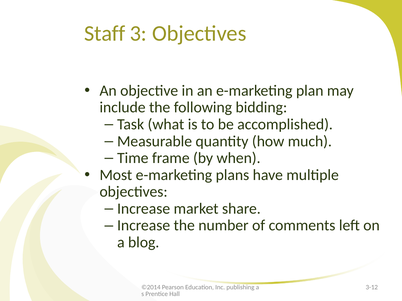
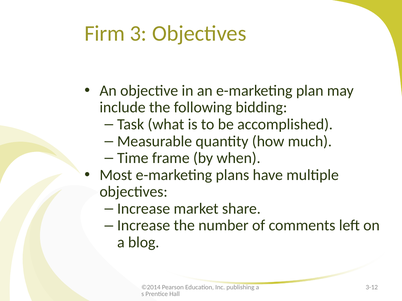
Staff: Staff -> Firm (105, 33)
